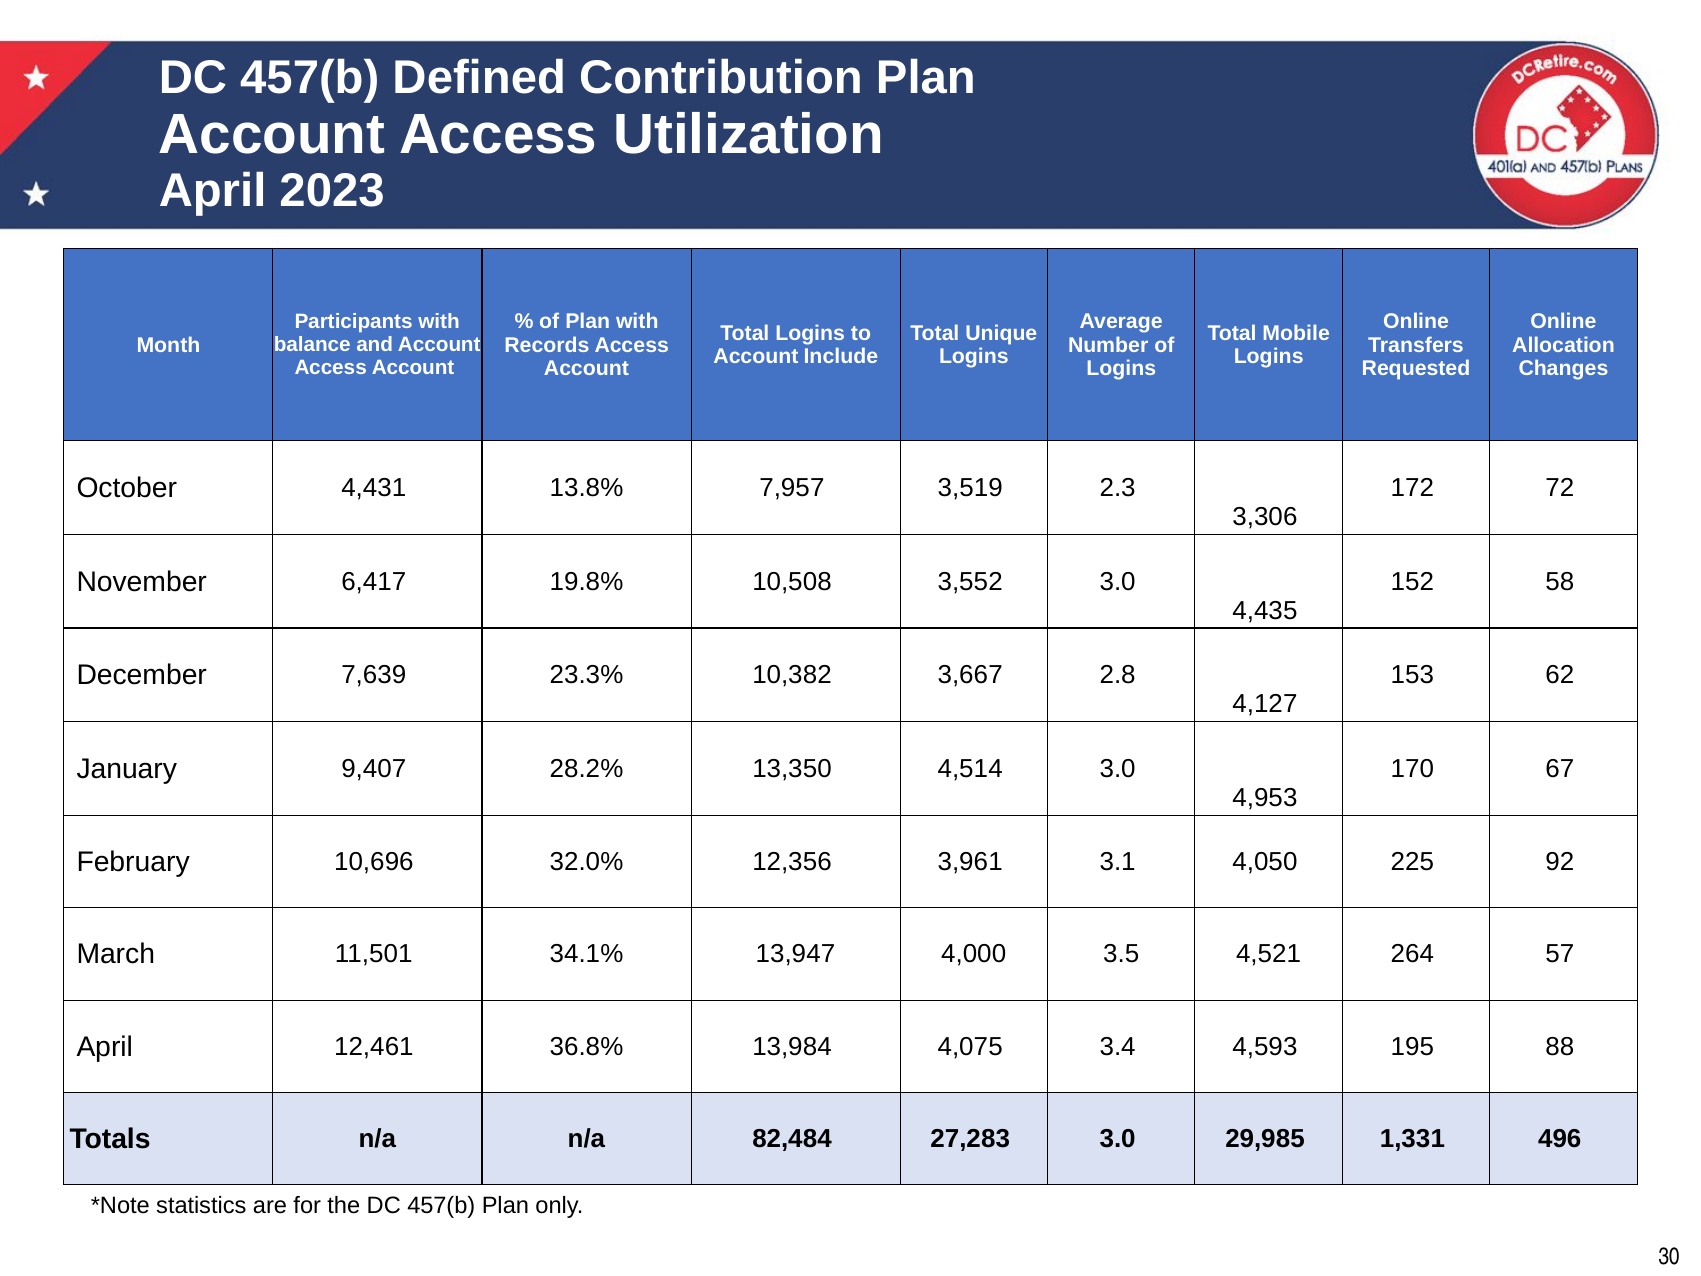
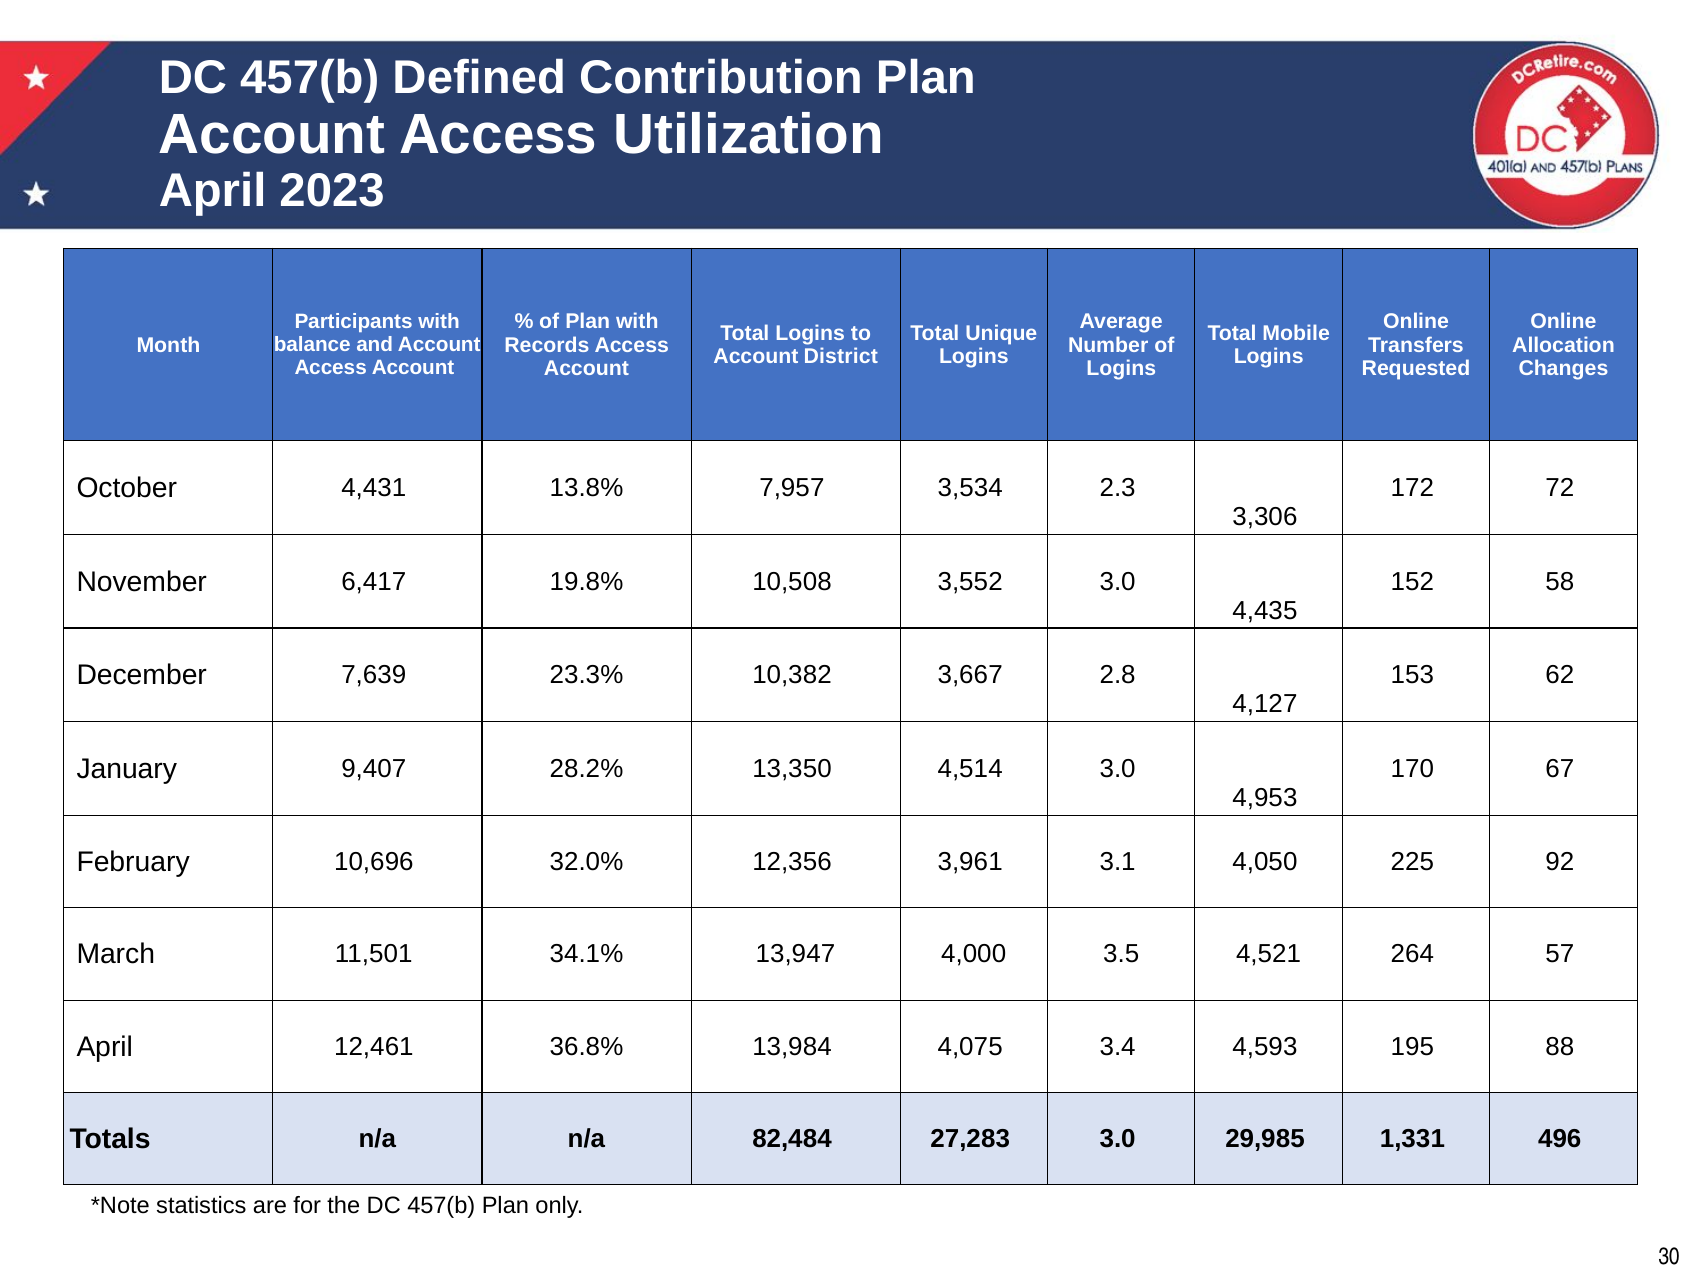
Include: Include -> District (841, 357)
3,519: 3,519 -> 3,534 (970, 488)
